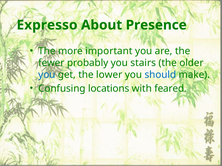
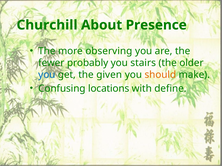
Expresso: Expresso -> Churchill (47, 25)
important: important -> observing (109, 51)
lower: lower -> given (109, 75)
should colour: blue -> orange (160, 75)
feared: feared -> define (170, 89)
